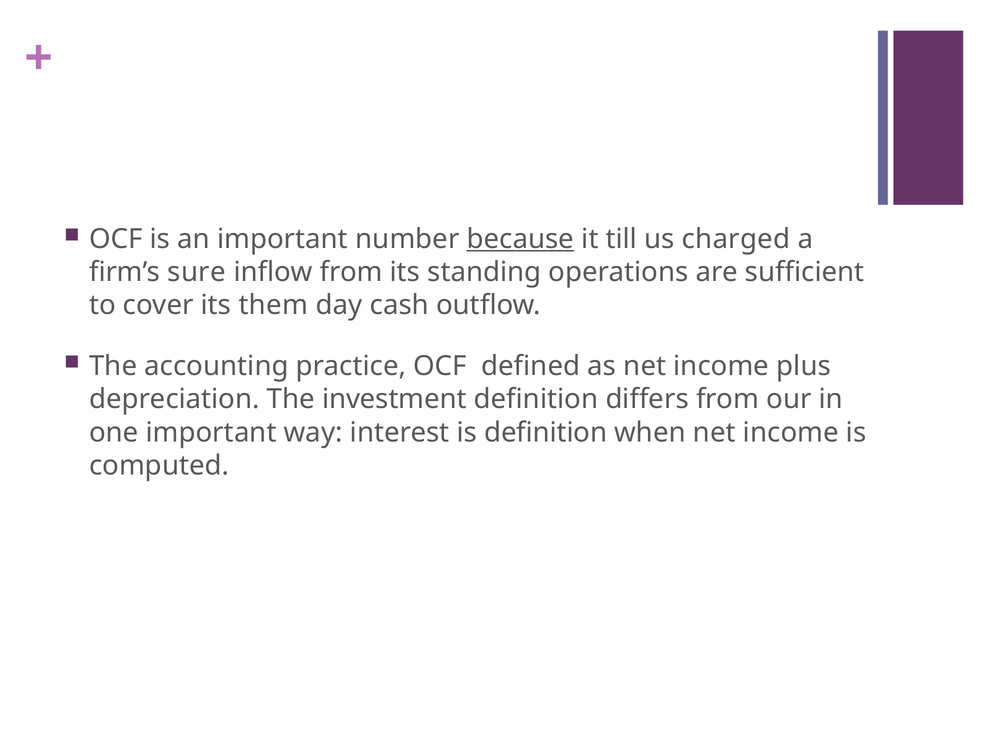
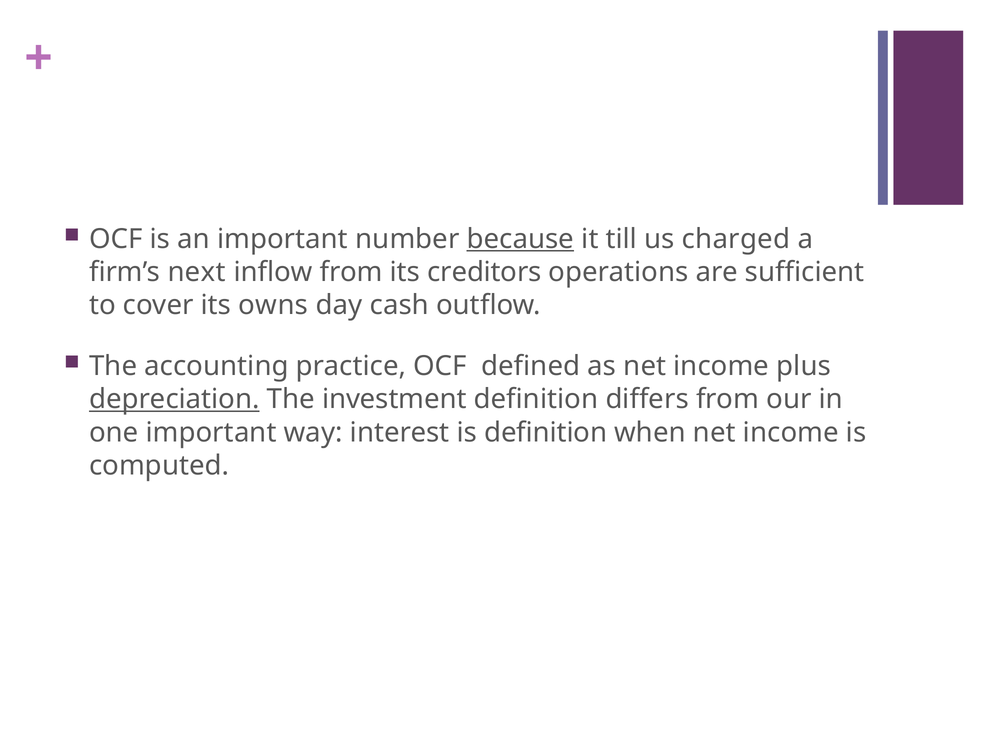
sure: sure -> next (197, 272)
standing: standing -> creditors (484, 272)
them: them -> owns (273, 305)
depreciation underline: none -> present (174, 399)
